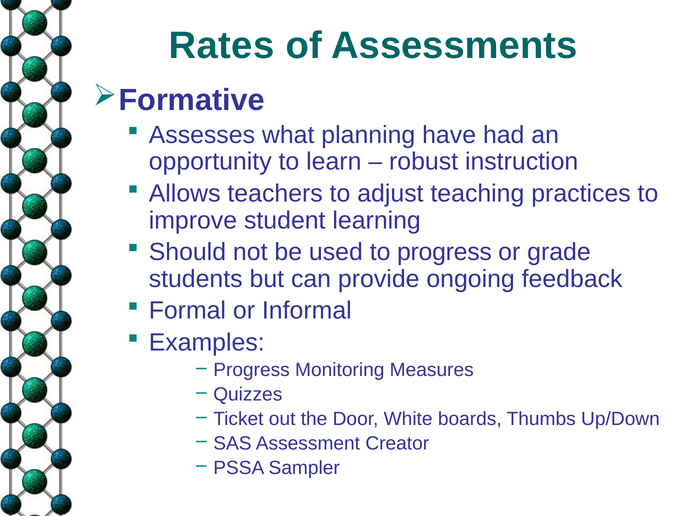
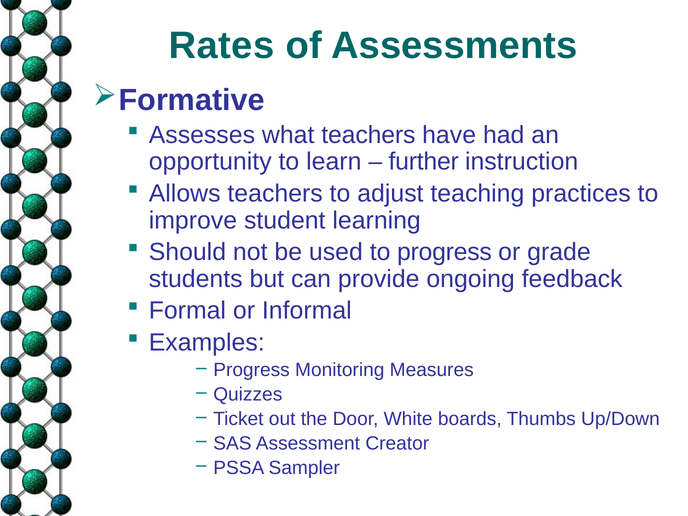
what planning: planning -> teachers (368, 135)
robust: robust -> further (424, 162)
